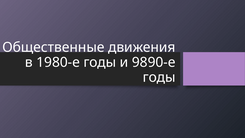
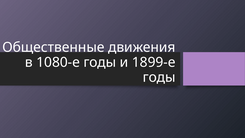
1980-е: 1980-е -> 1080-е (58, 62)
9890-е: 9890-е -> 1899-е (154, 62)
